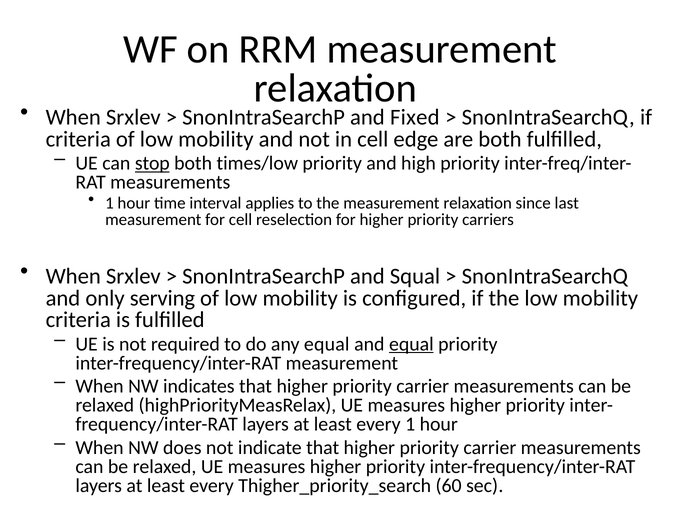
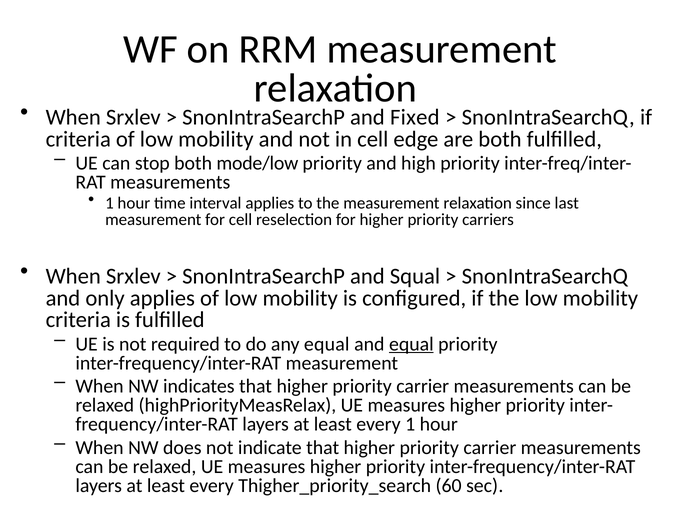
stop underline: present -> none (152, 163)
times/low: times/low -> mode/low (257, 163)
only serving: serving -> applies (162, 298)
